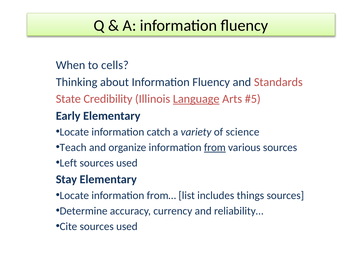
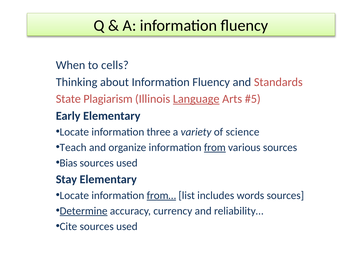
Credibility: Credibility -> Plagiarism (108, 99)
catch: catch -> three (159, 132)
Left: Left -> Bias (68, 163)
from… underline: none -> present (161, 195)
things: things -> words (250, 195)
Determine underline: none -> present (84, 210)
